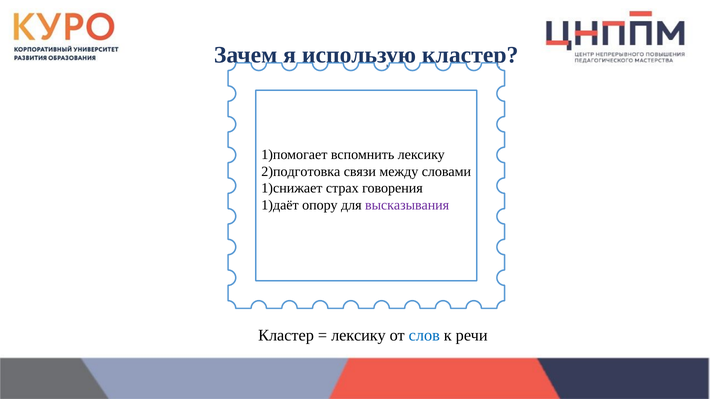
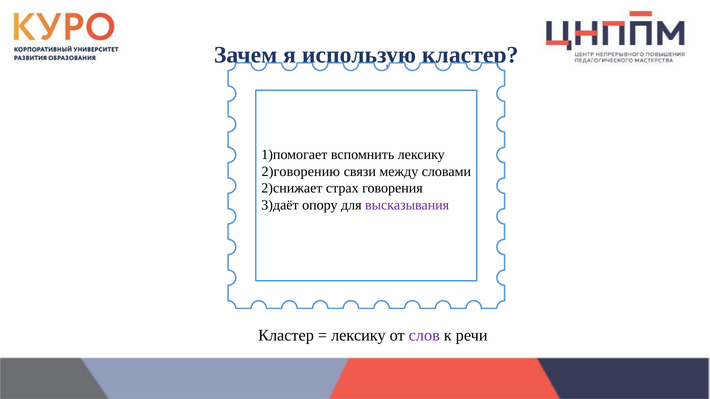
2)подготовка: 2)подготовка -> 2)говорению (301, 172)
1)снижает: 1)снижает -> 2)снижает (292, 189)
1)даёт: 1)даёт -> 3)даёт (280, 205)
слов colour: blue -> purple (424, 336)
